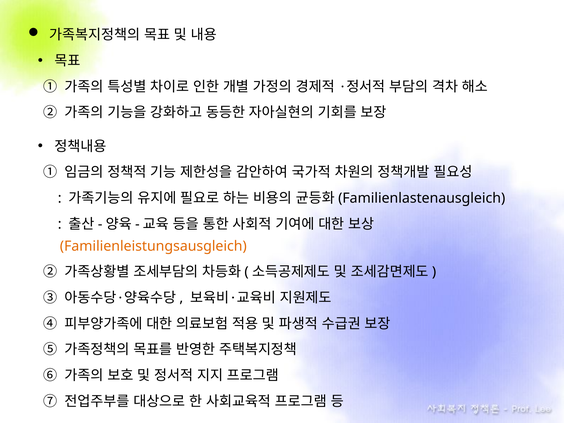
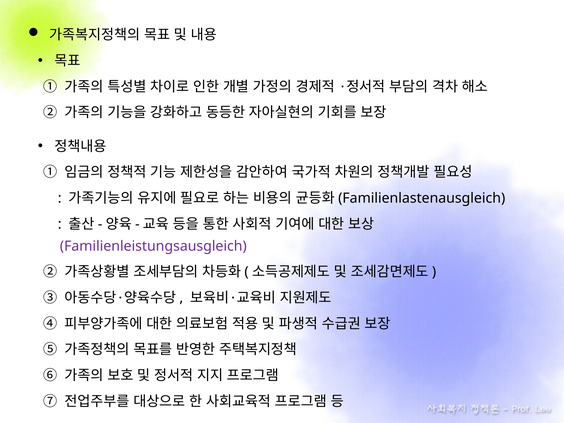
Familienleistungsausgleich colour: orange -> purple (153, 246)
